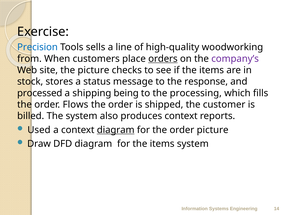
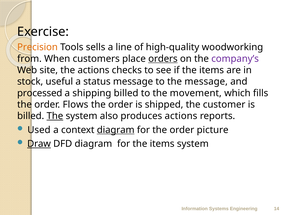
Precision colour: blue -> orange (37, 47)
the picture: picture -> actions (93, 70)
stores: stores -> useful (59, 81)
the response: response -> message (206, 81)
shipping being: being -> billed (126, 93)
processing: processing -> movement (196, 93)
The underline: none -> present (55, 116)
produces context: context -> actions (181, 116)
Draw underline: none -> present (39, 143)
